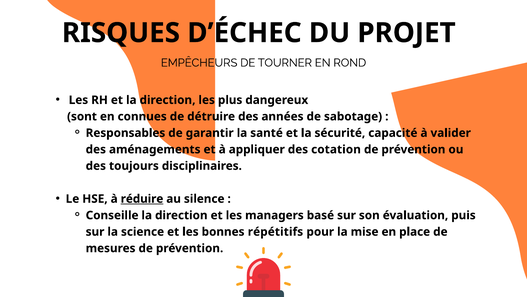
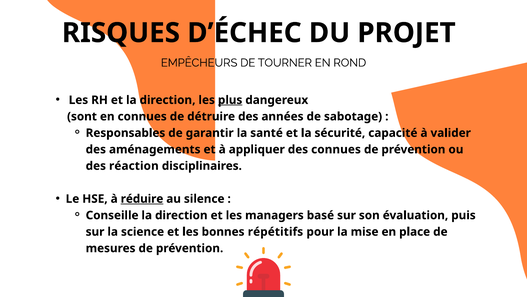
plus underline: none -> present (230, 100)
des cotation: cotation -> connues (336, 149)
toujours: toujours -> réaction (134, 166)
